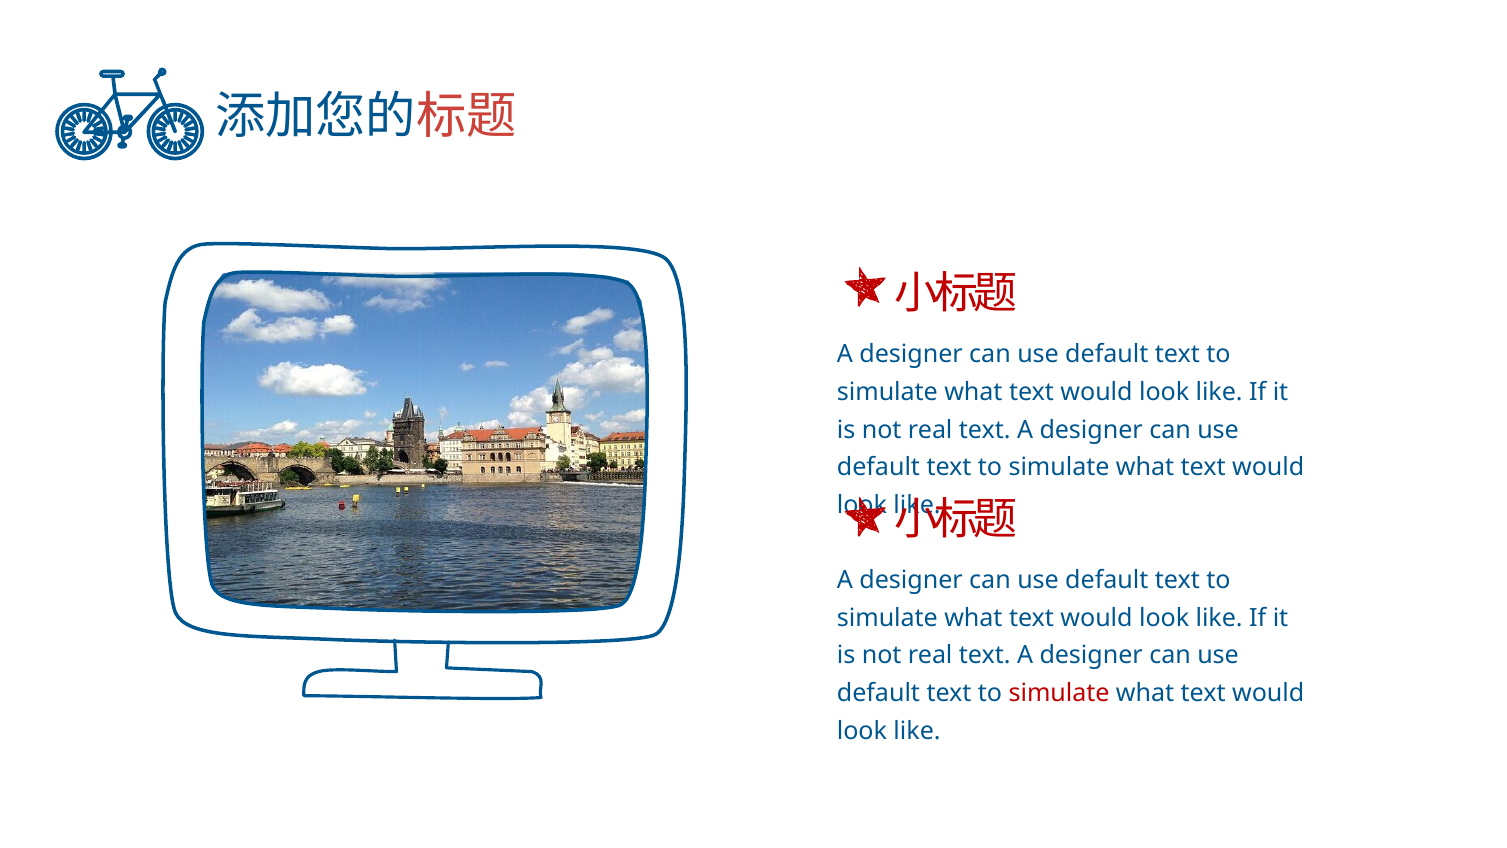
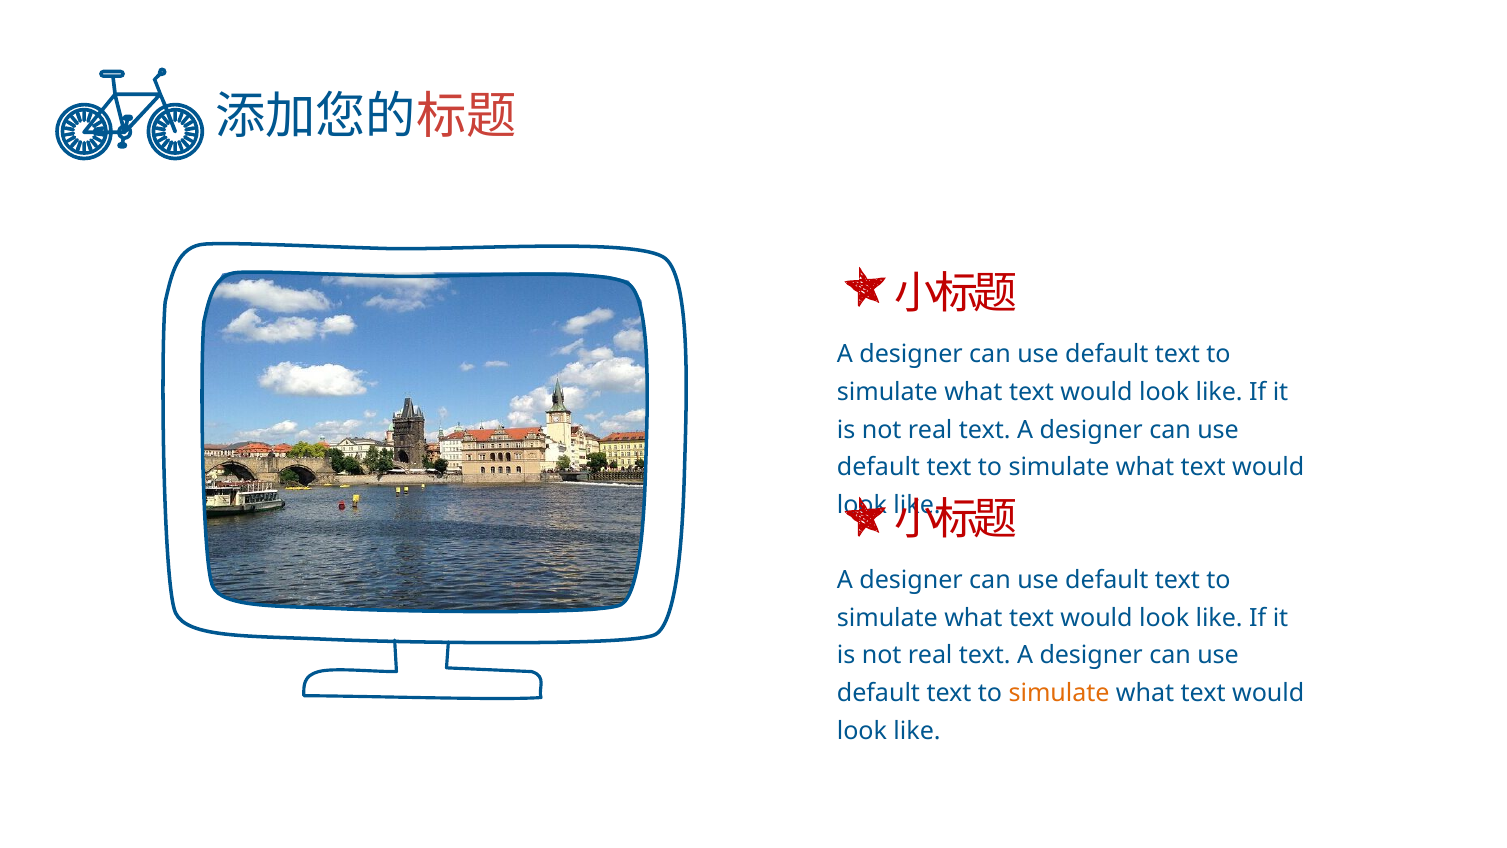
simulate colour: red -> orange (1059, 693)
